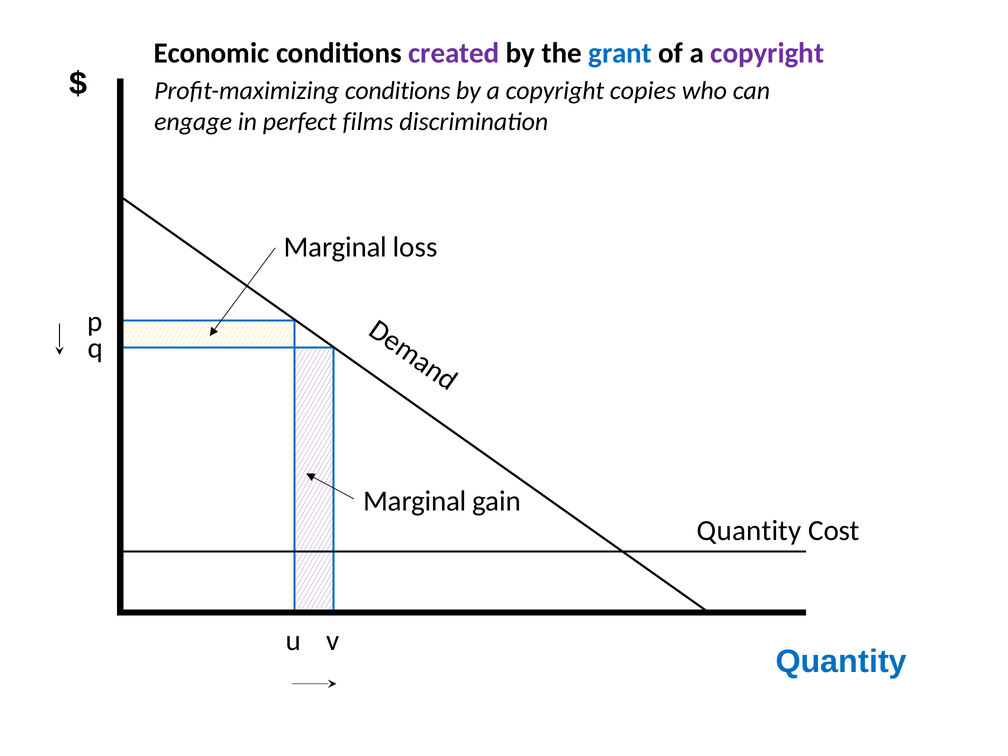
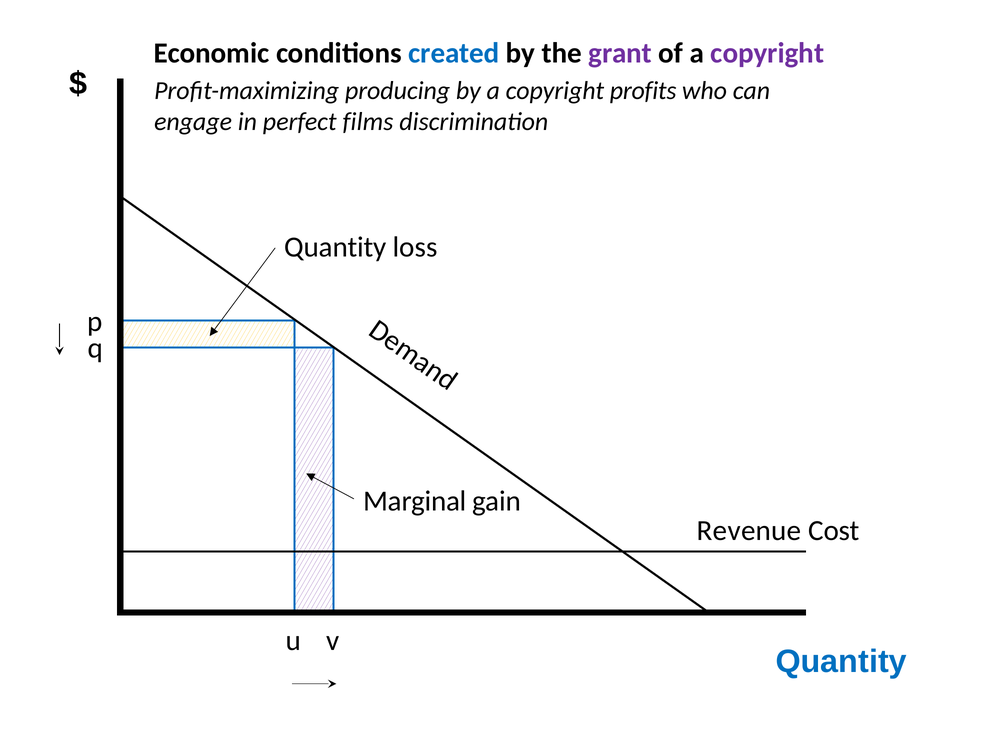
created colour: purple -> blue (454, 53)
grant colour: blue -> purple (620, 53)
Profit-maximizing conditions: conditions -> producing (398, 90)
copies: copies -> profits (643, 90)
Marginal: Marginal -> Quantity (335, 247)
Quantity: Quantity -> Revenue (749, 531)
